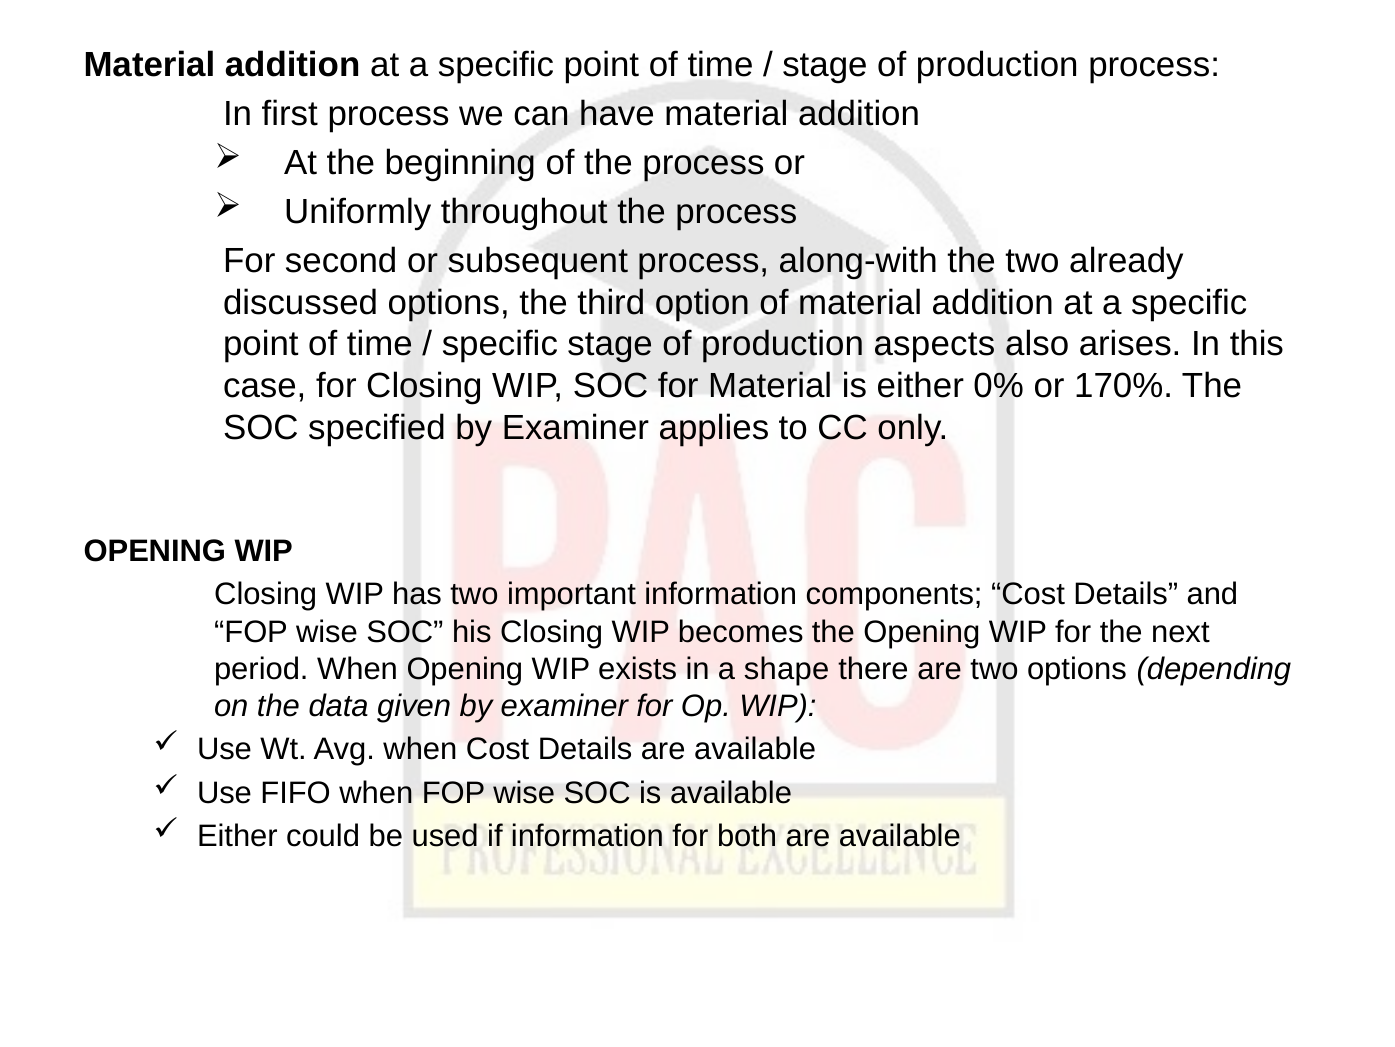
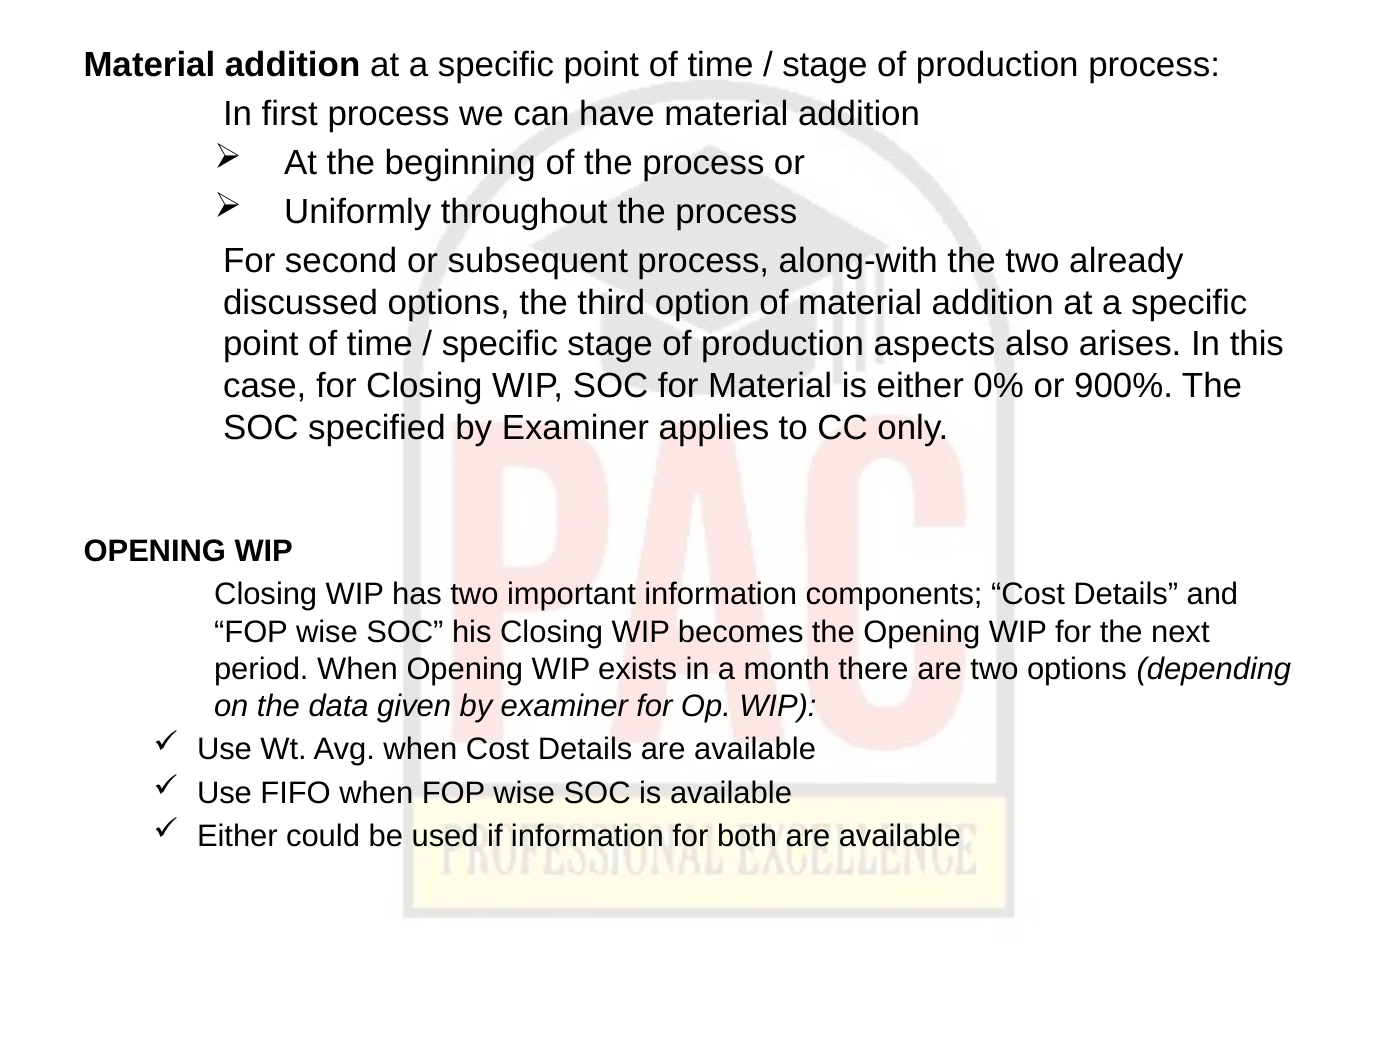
170%: 170% -> 900% (1124, 386)
shape: shape -> month (787, 669)
